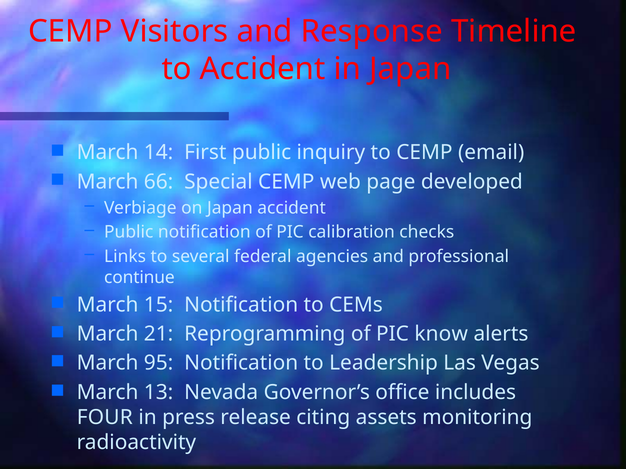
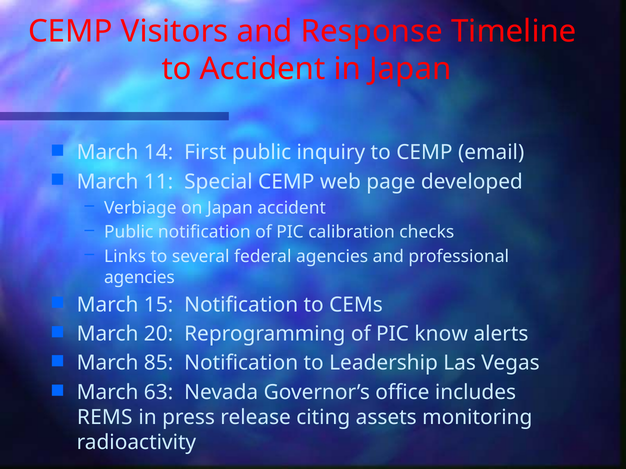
66: 66 -> 11 (159, 182)
continue: continue -> agencies (139, 278)
21: 21 -> 20 (159, 334)
95: 95 -> 85 (159, 363)
13: 13 -> 63 (159, 393)
FOUR: FOUR -> REMS (105, 418)
